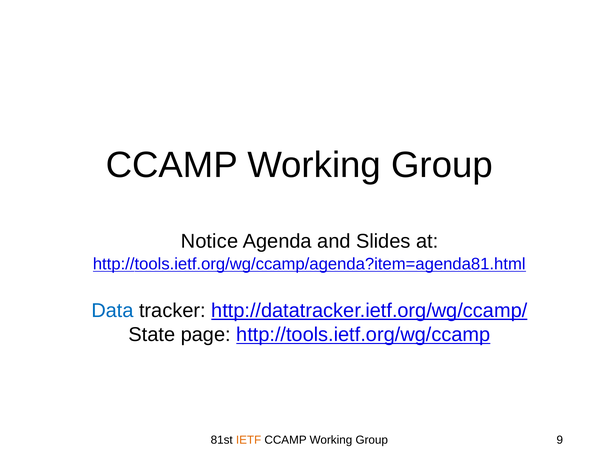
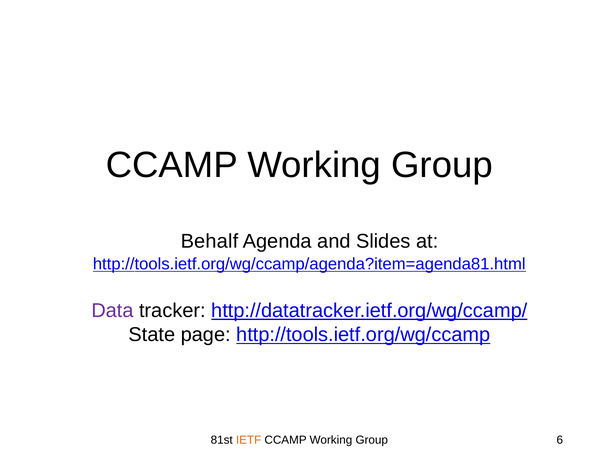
Notice: Notice -> Behalf (209, 241)
Data colour: blue -> purple (113, 311)
9: 9 -> 6 (560, 440)
